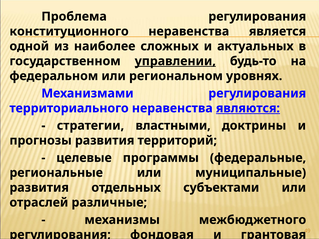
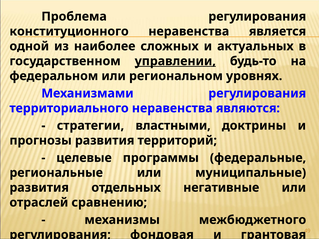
являются underline: present -> none (248, 108)
субъектами: субъектами -> негативные (221, 188)
различные: различные -> сравнению (109, 203)
